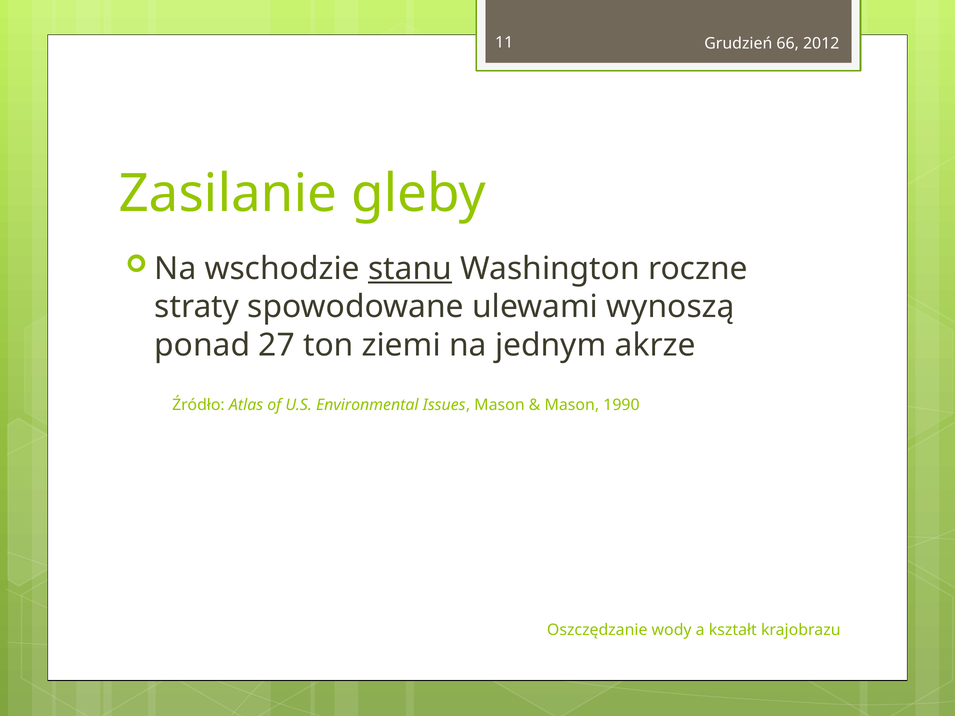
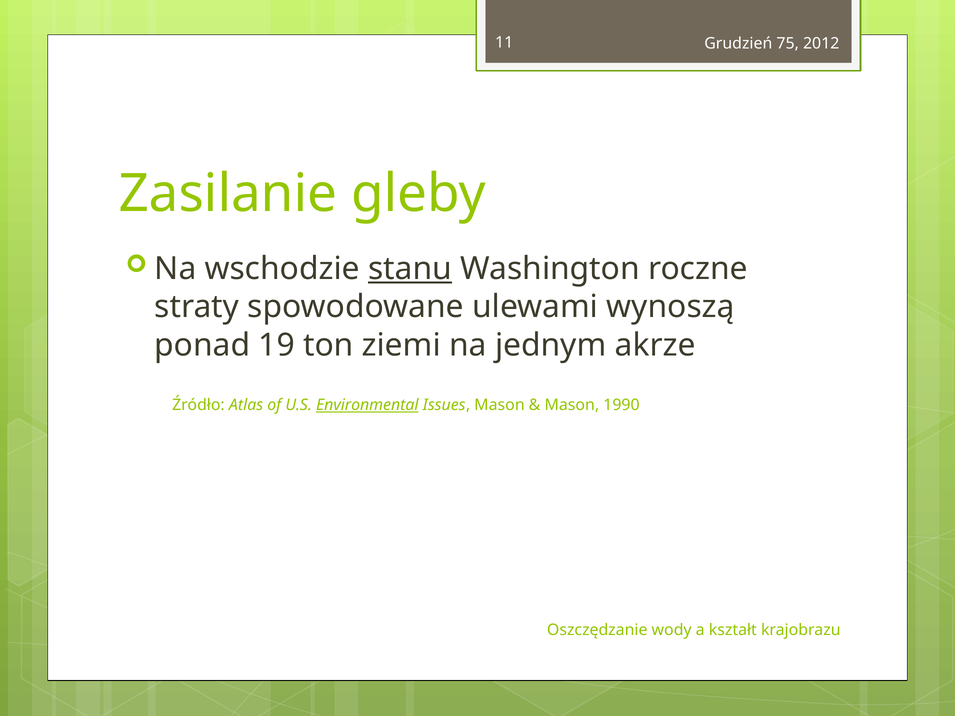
66: 66 -> 75 (788, 44)
27: 27 -> 19 (277, 345)
Environmental underline: none -> present (367, 405)
